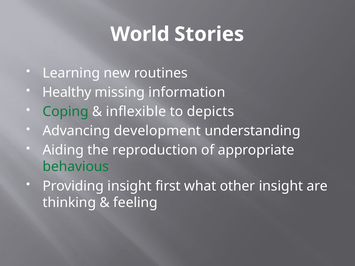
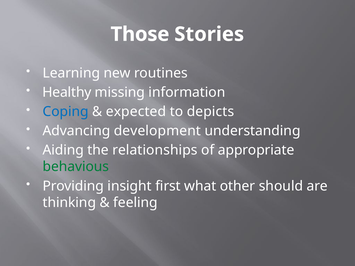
World: World -> Those (140, 34)
Coping colour: green -> blue (66, 112)
inflexible: inflexible -> expected (136, 112)
reproduction: reproduction -> relationships (155, 150)
other insight: insight -> should (281, 186)
